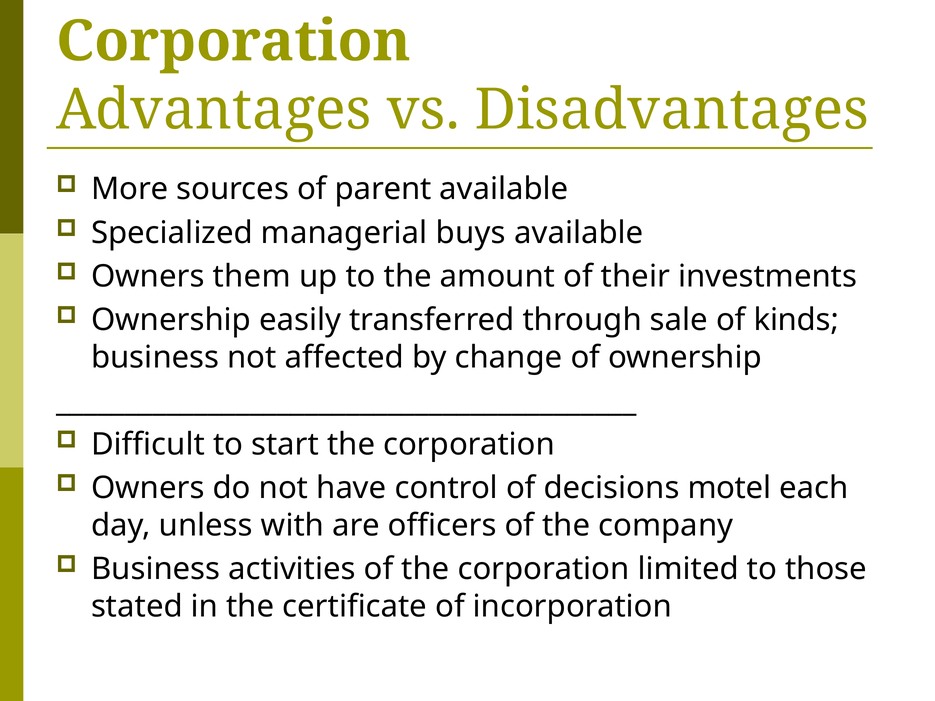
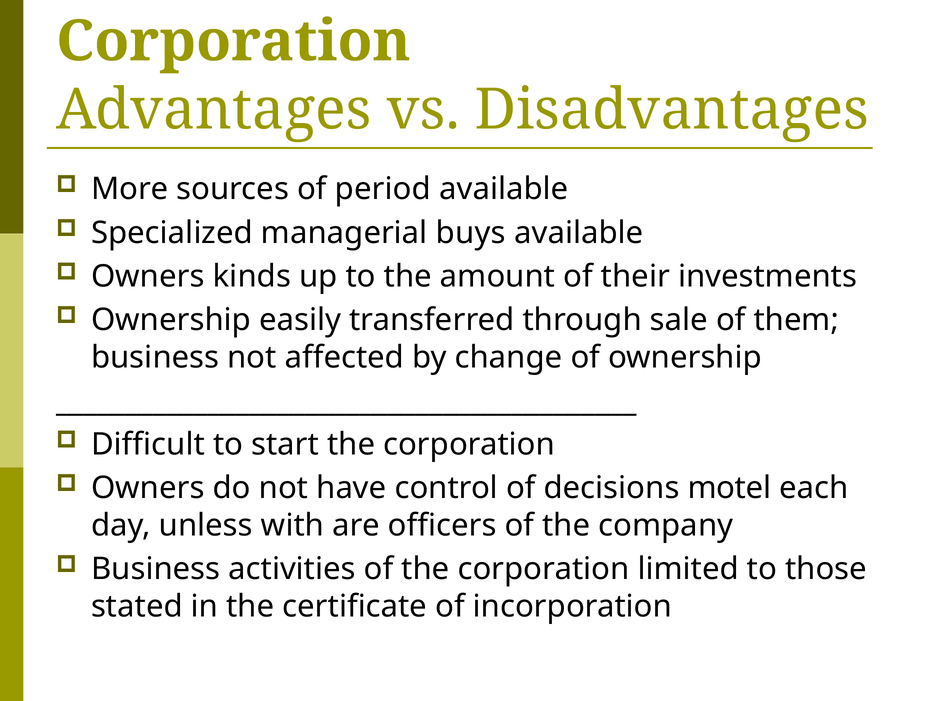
parent: parent -> period (383, 189)
them: them -> kinds (252, 276)
kinds: kinds -> them (796, 320)
